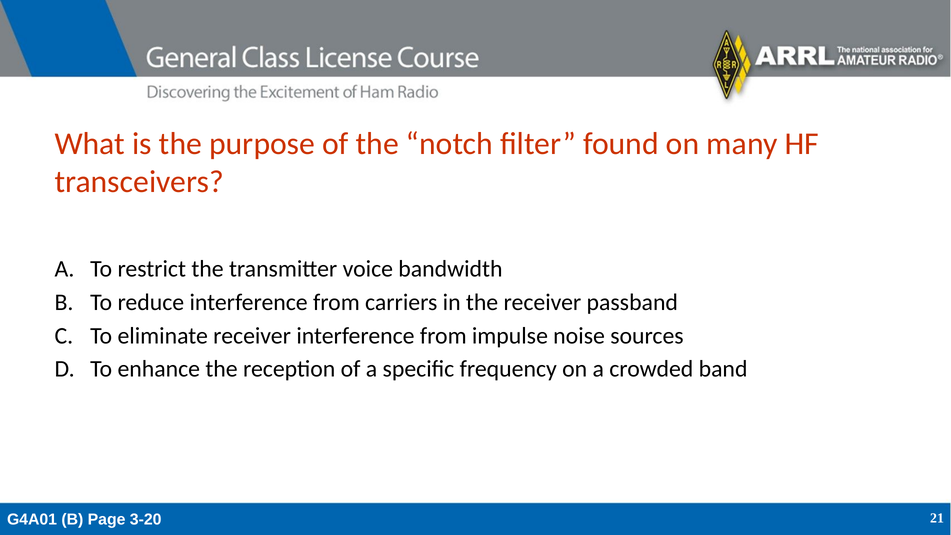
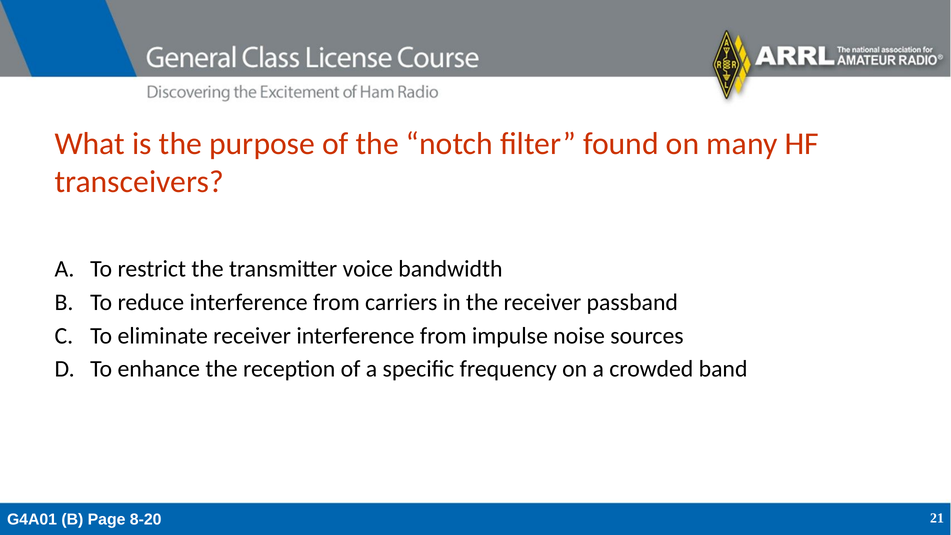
3-20: 3-20 -> 8-20 (146, 519)
